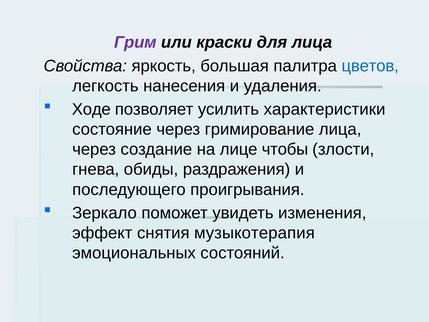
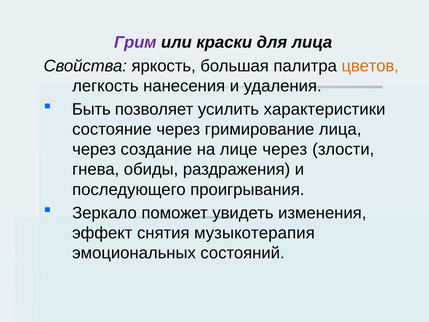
цветов colour: blue -> orange (370, 66)
Ходе: Ходе -> Быть (91, 109)
лице чтобы: чтобы -> через (285, 149)
